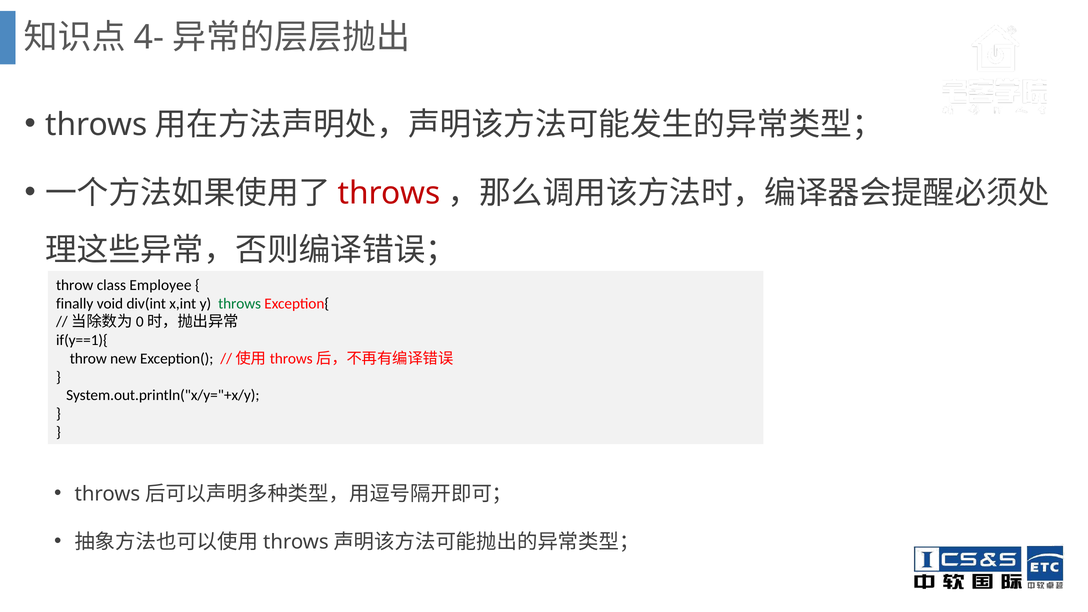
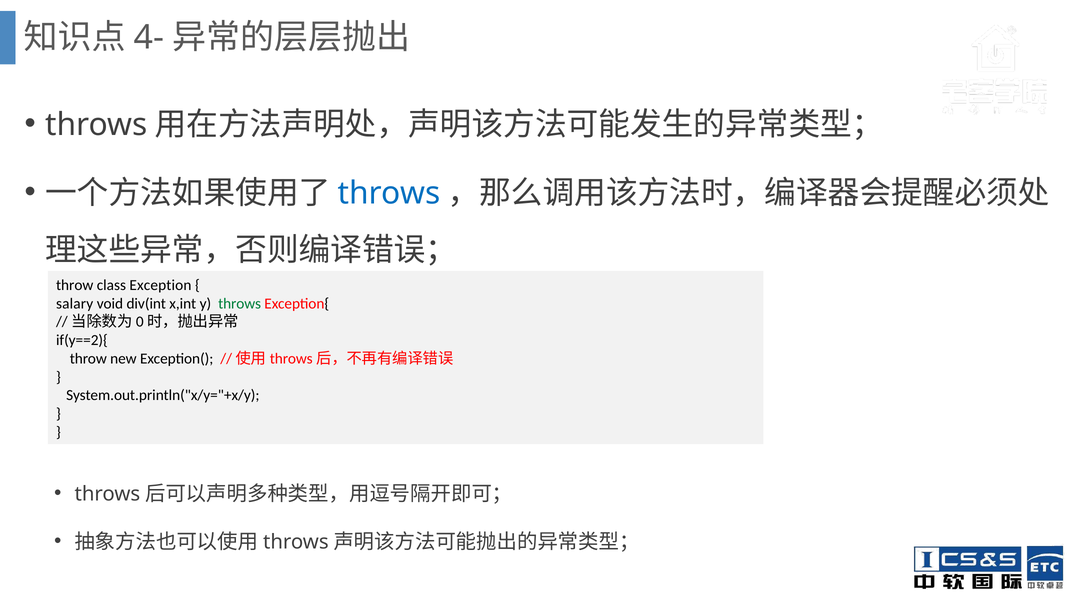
throws colour: red -> blue (389, 193)
Employee: Employee -> Exception (160, 285)
finally: finally -> salary (75, 304)
if(y==1){: if(y==1){ -> if(y==2){ (82, 340)
